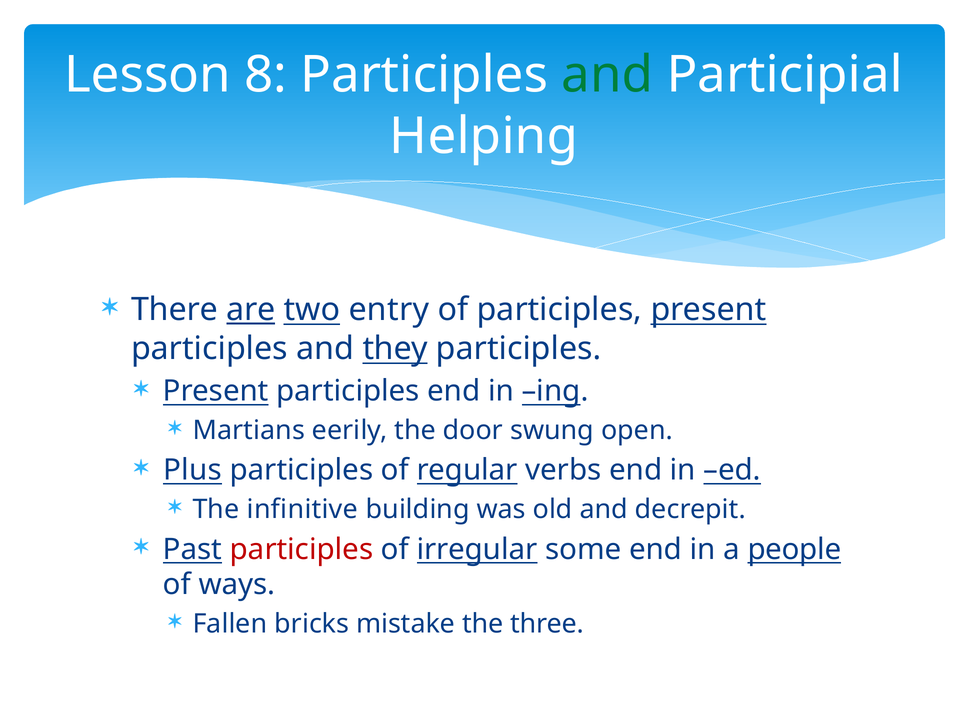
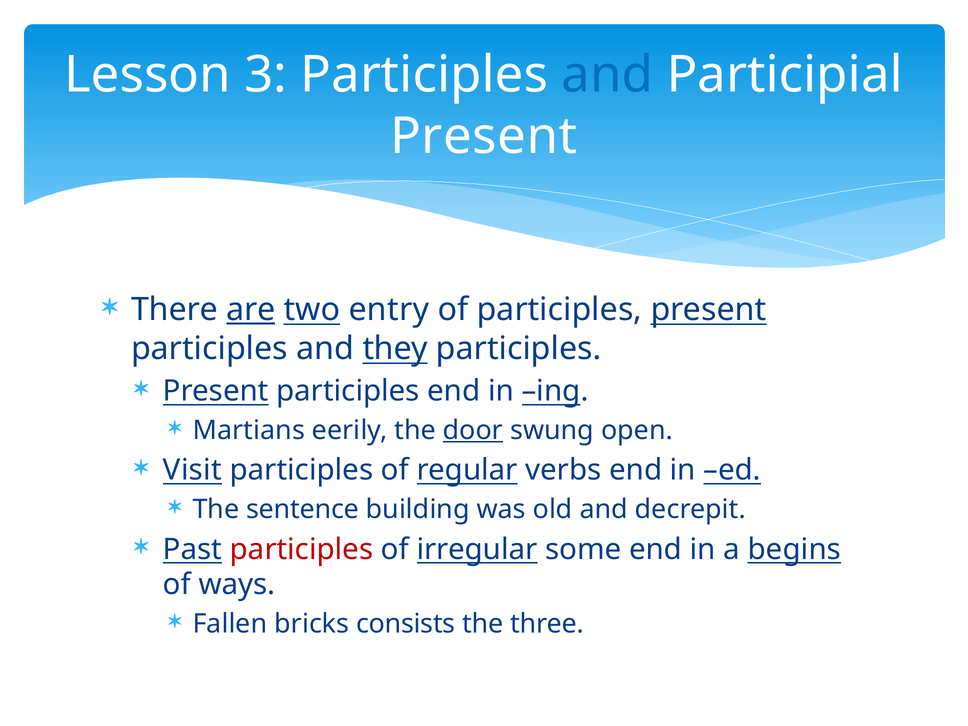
8: 8 -> 3 (266, 75)
and colour: green -> blue (607, 75)
Helping: Helping -> Present (484, 136)
door underline: none -> present (473, 430)
Plus: Plus -> Visit (192, 470)
infinitive: infinitive -> sentence (303, 509)
people: people -> begins (794, 549)
mistake: mistake -> consists (406, 624)
